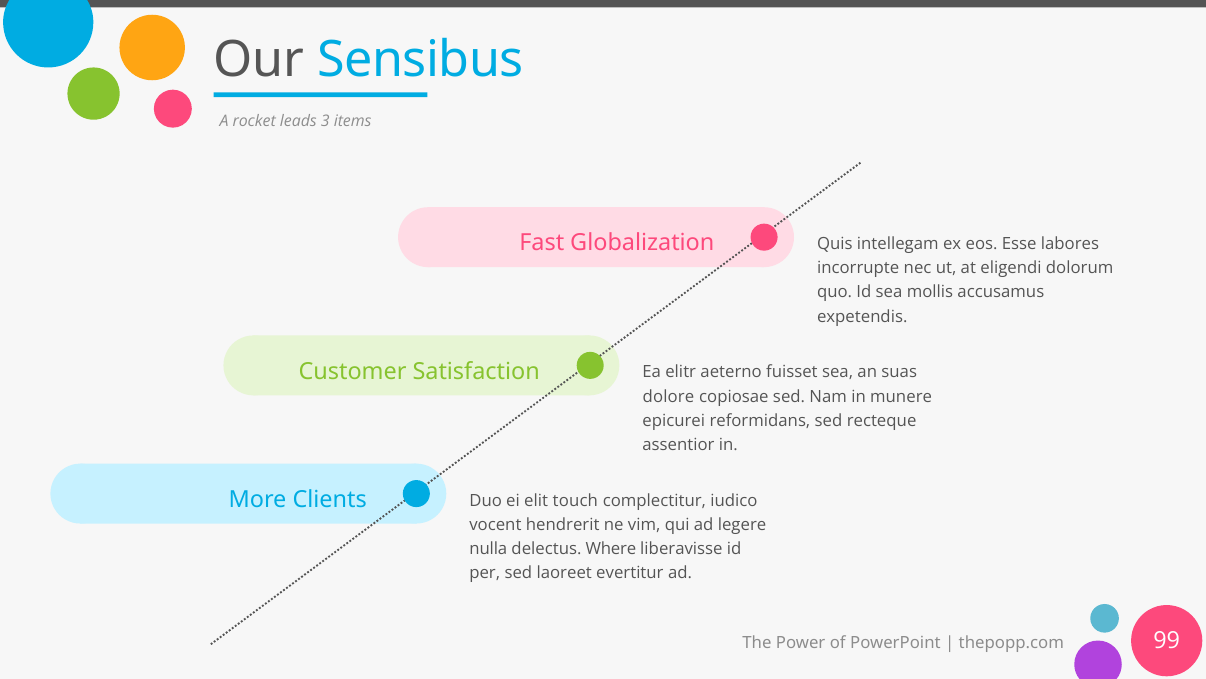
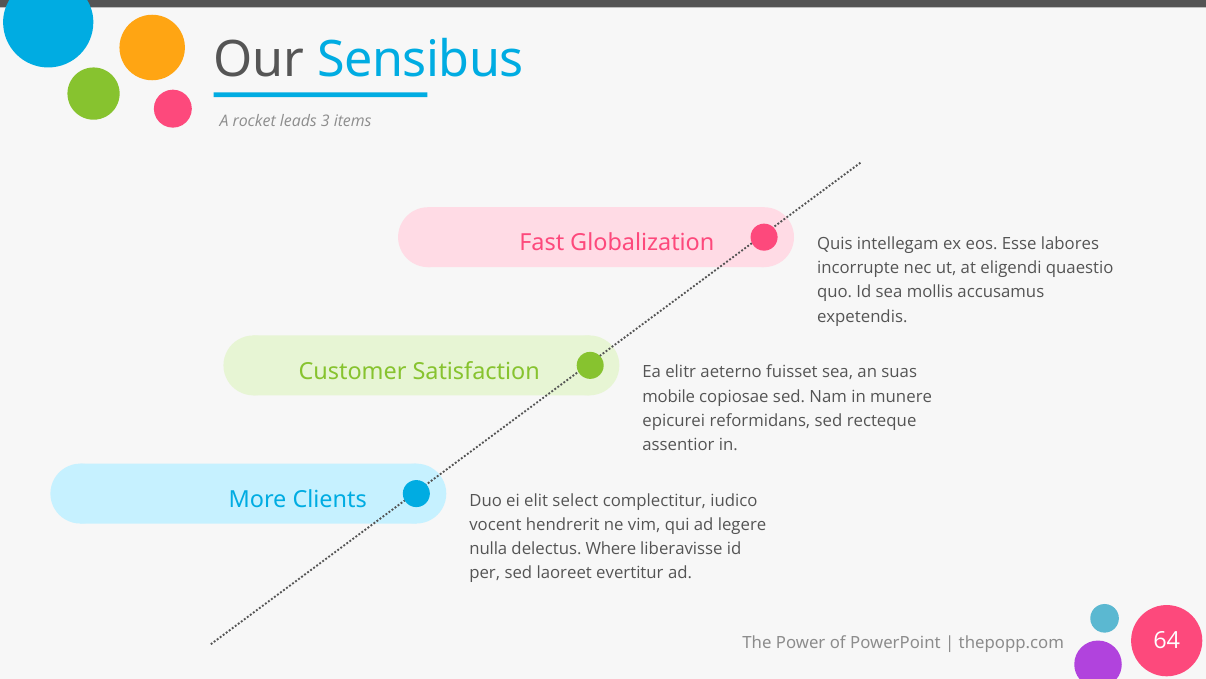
dolorum: dolorum -> quaestio (1080, 268)
dolore: dolore -> mobile (669, 396)
touch: touch -> select (575, 500)
99: 99 -> 64 (1167, 640)
